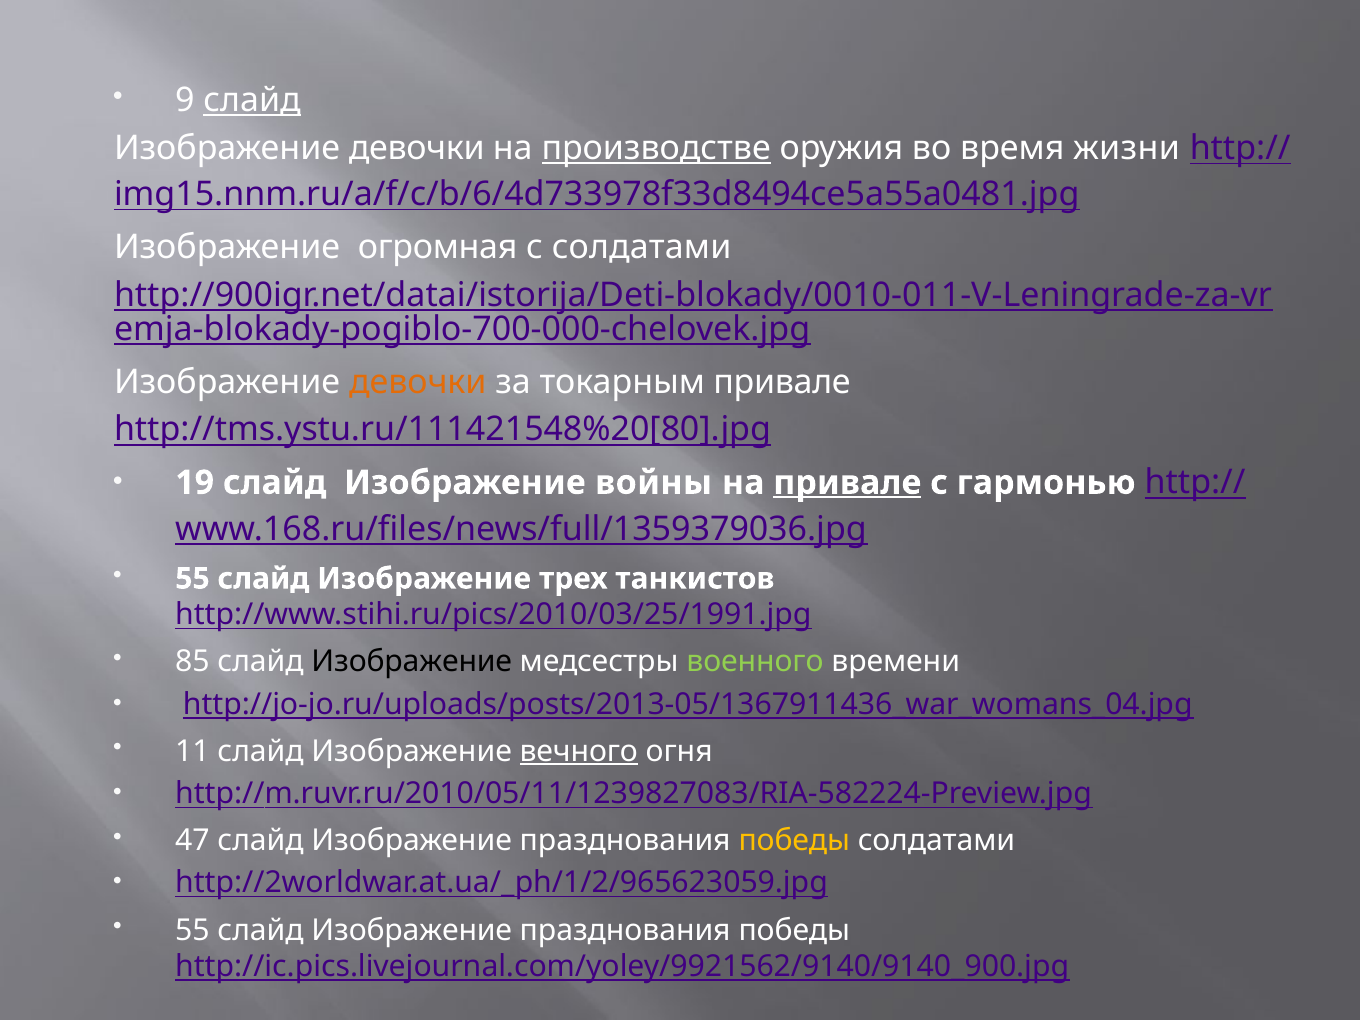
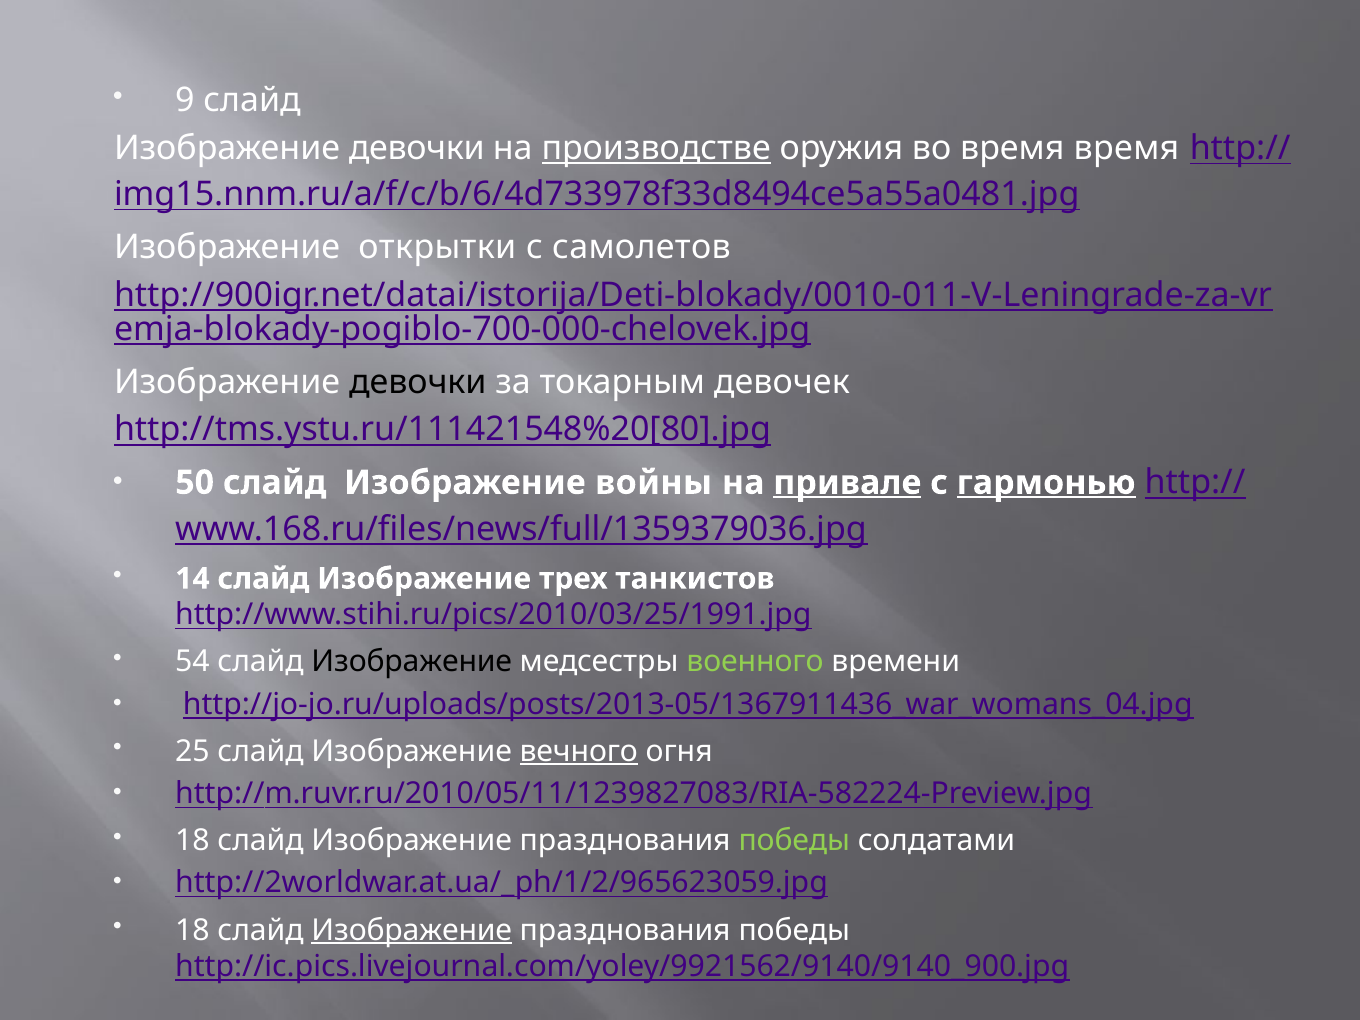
слайд underline: present -> none (252, 100)
время жизни: жизни -> время (1126, 148)
огромная: огромная -> открытки (437, 247)
с солдатами: солдатами -> самолетов (641, 247)
девочки colour: orange -> black (418, 382)
токарным привале: привале -> девочек (782, 382)
19: 19 -> 50 (195, 483)
гармонью underline: none -> present (1046, 483)
55: 55 -> 14 (193, 579)
85: 85 -> 54 (193, 662)
11: 11 -> 25 (193, 751)
47: 47 -> 18 (193, 841)
победы colour: yellow -> light green (794, 841)
55: 55 -> 18 (193, 930)
Изображение underline: none -> present (412, 930)
